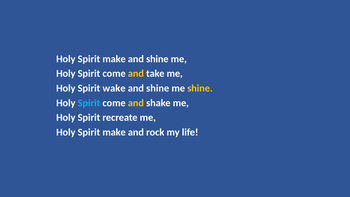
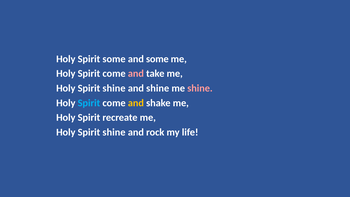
make: make -> some (114, 59)
shine: shine -> some (157, 59)
and colour: yellow -> pink (136, 74)
wake: wake -> shine (114, 88)
shine colour: yellow -> pink (200, 88)
make: make -> shine (114, 132)
